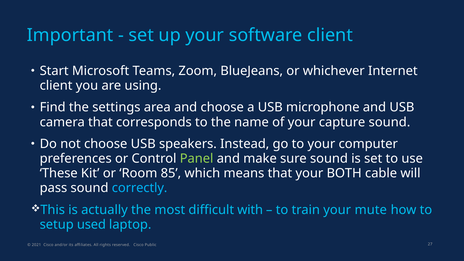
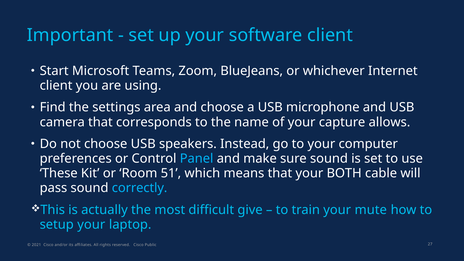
capture sound: sound -> allows (389, 122)
Panel colour: light green -> light blue (197, 159)
85: 85 -> 51 (171, 173)
with: with -> give (250, 210)
setup used: used -> your (91, 225)
